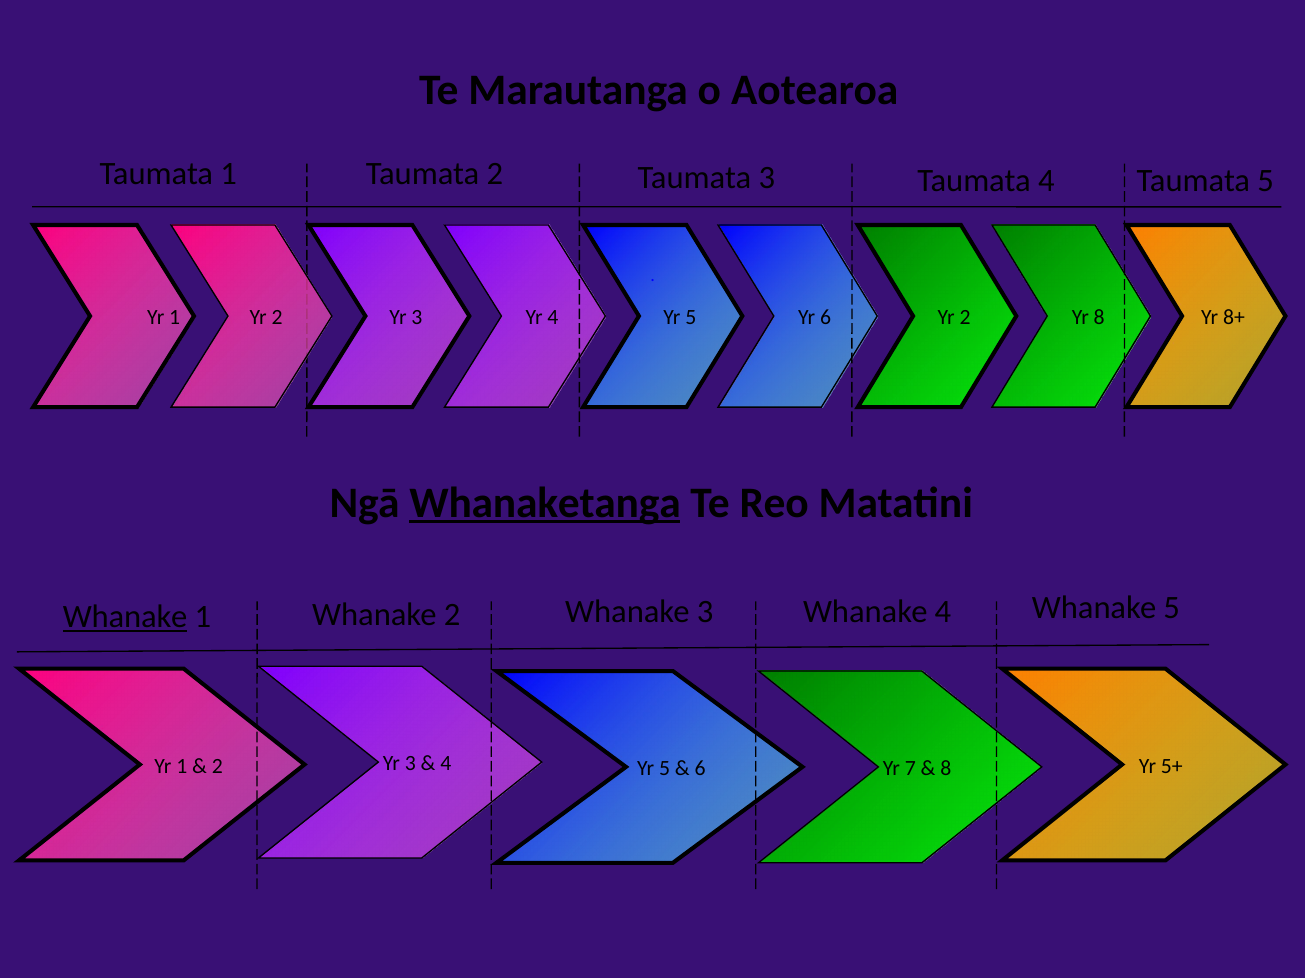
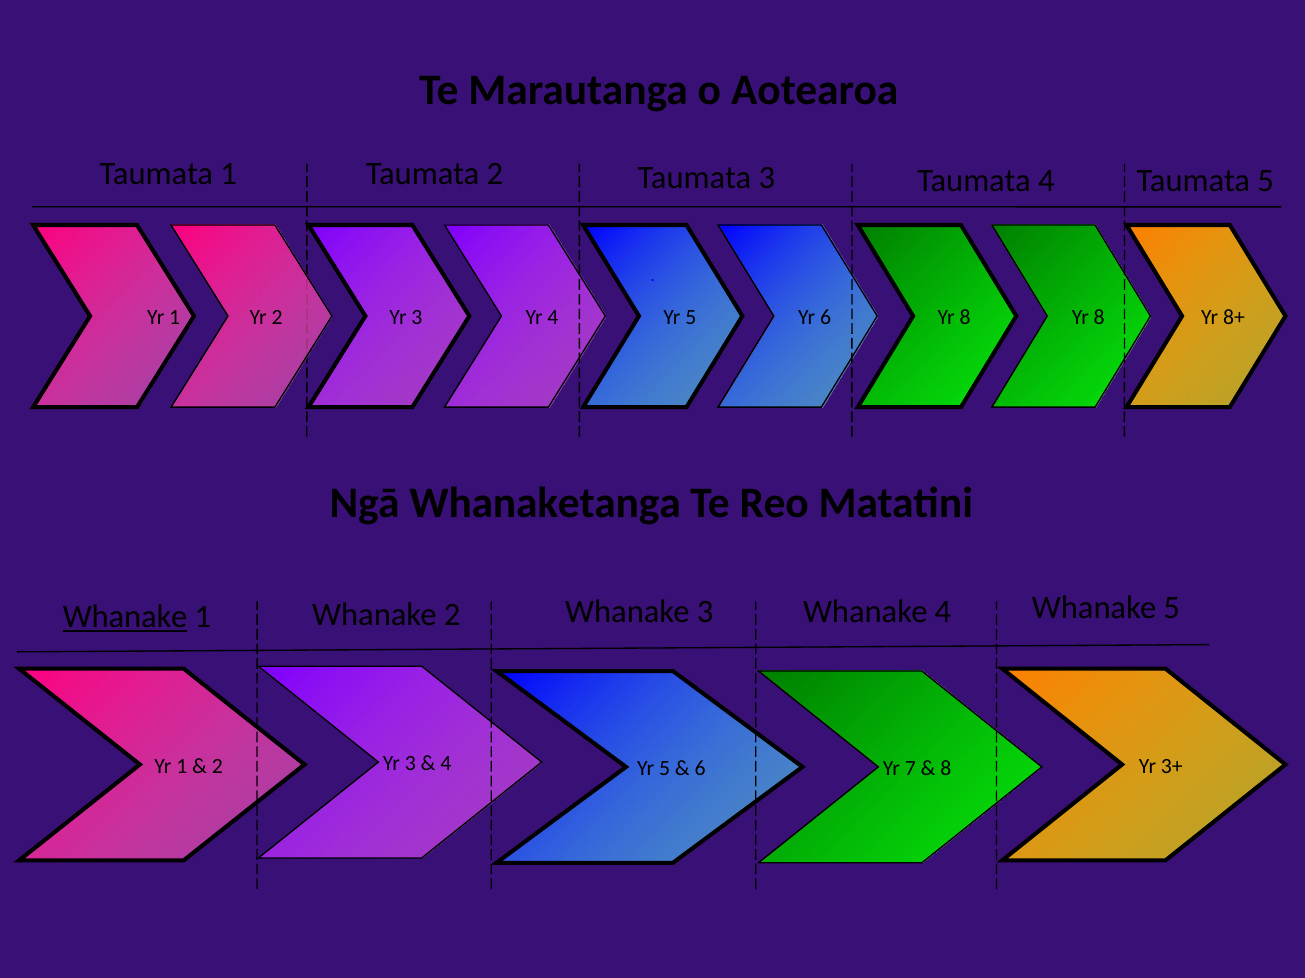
4 Yr 2: 2 -> 8 (965, 318)
Whanaketanga underline: present -> none (545, 503)
5+: 5+ -> 3+ (1172, 767)
